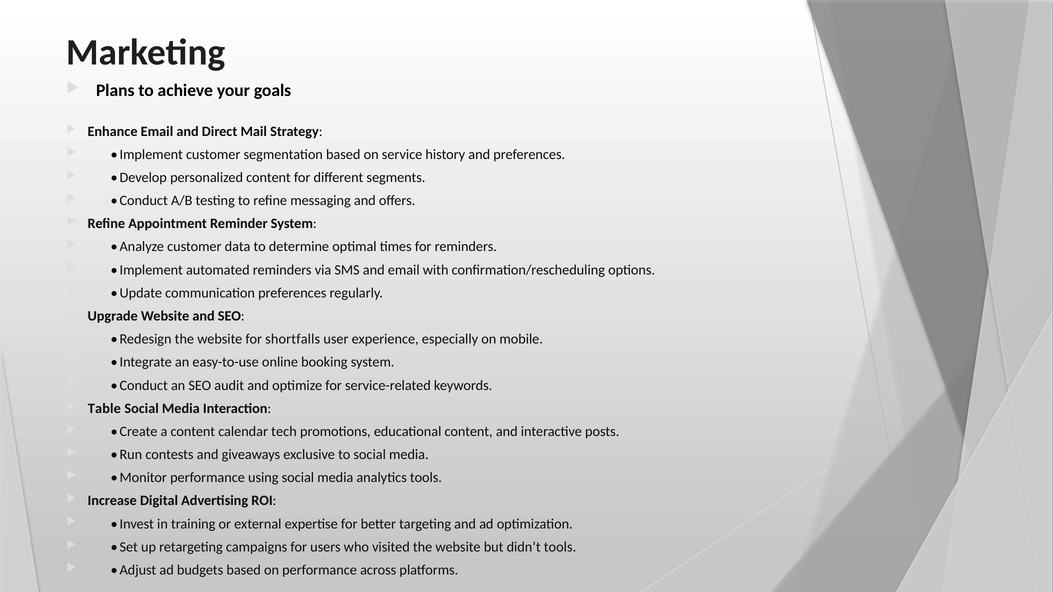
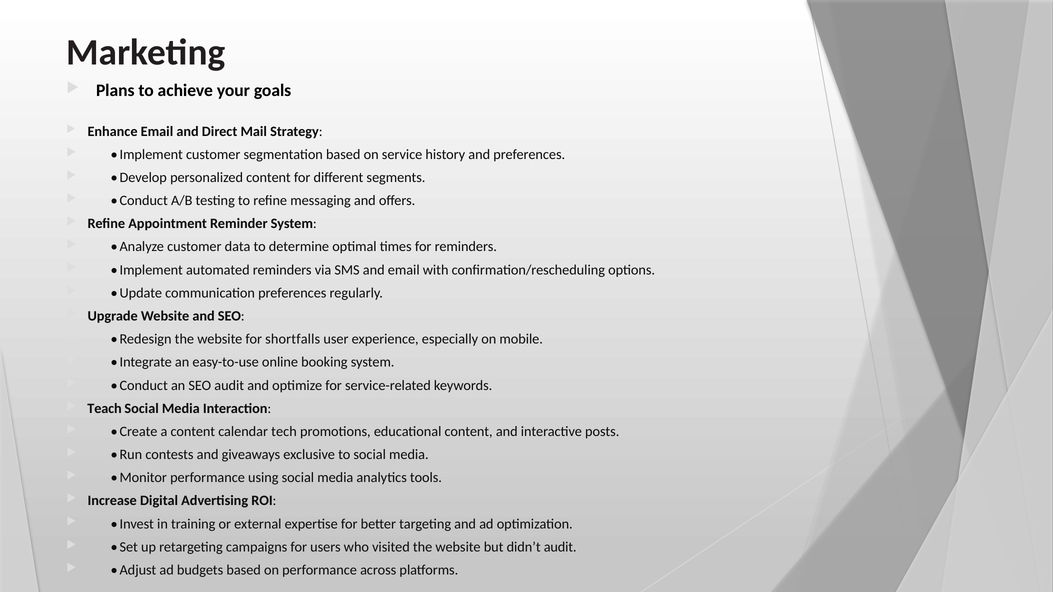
Table: Table -> Teach (105, 409)
didn’t tools: tools -> audit (560, 547)
